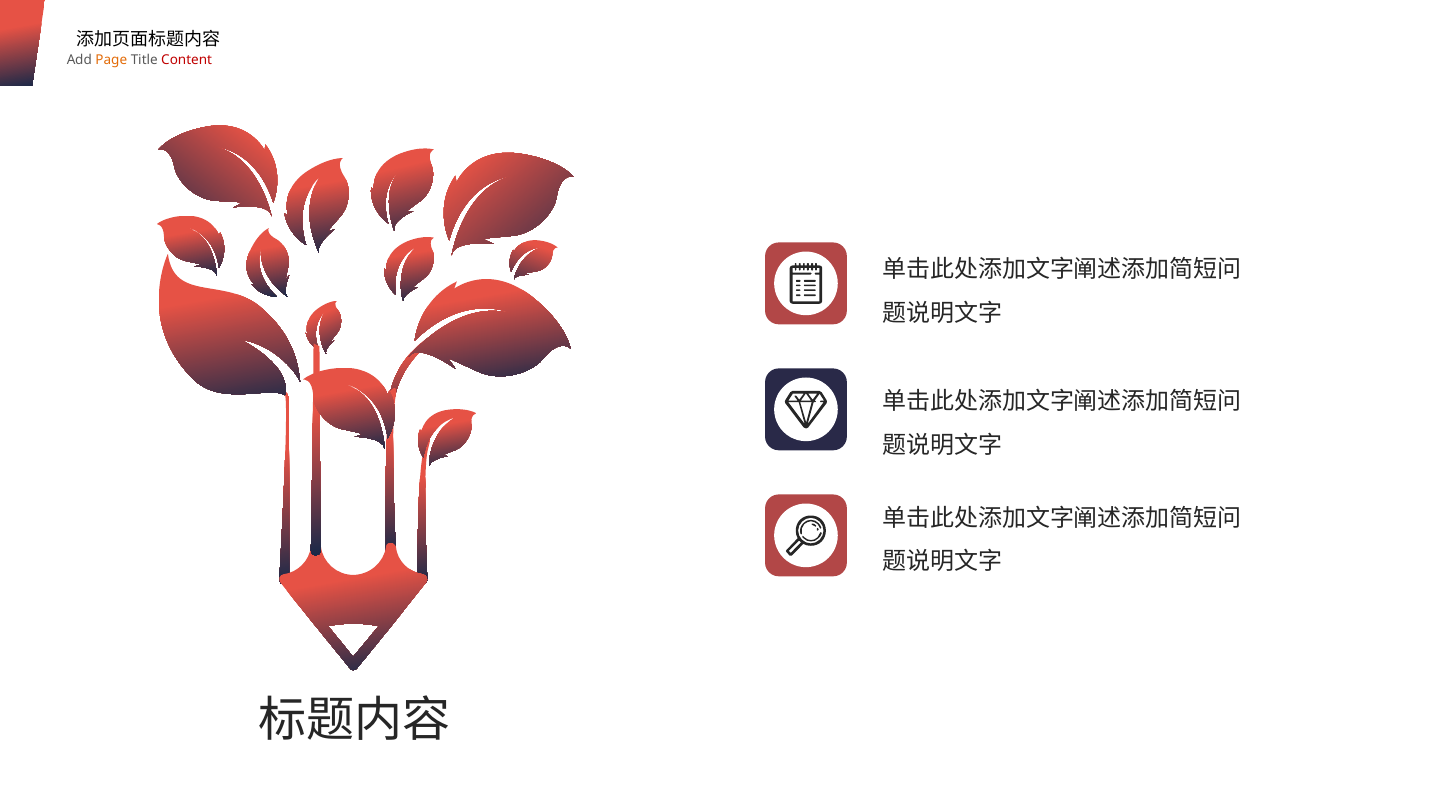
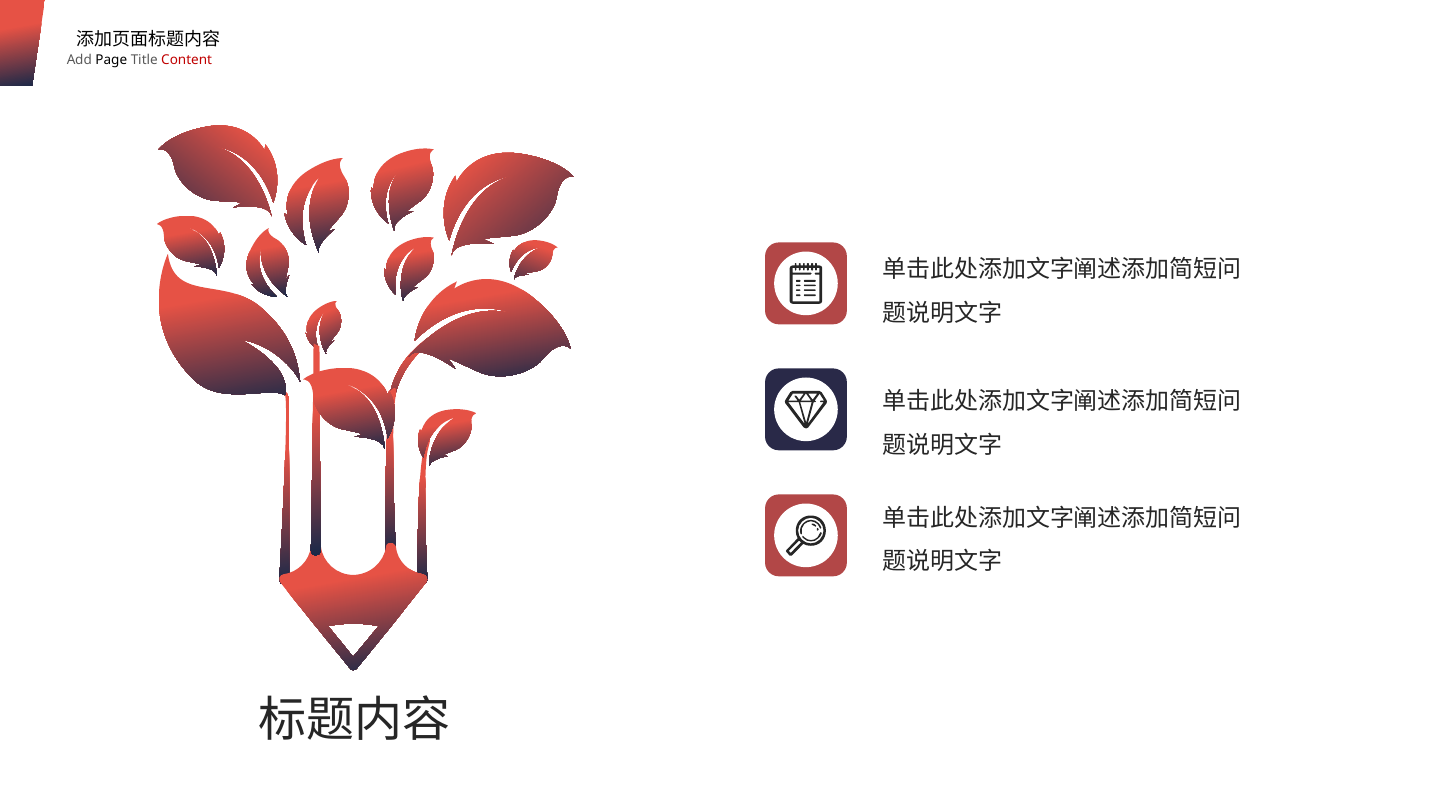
Page colour: orange -> black (111, 60)
